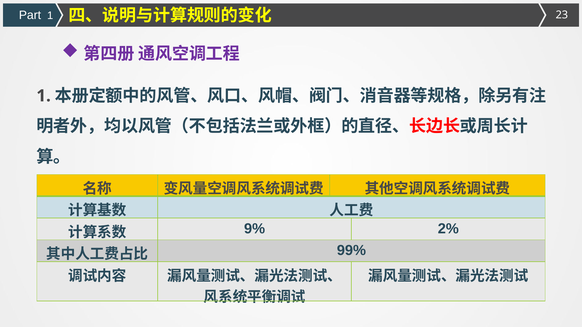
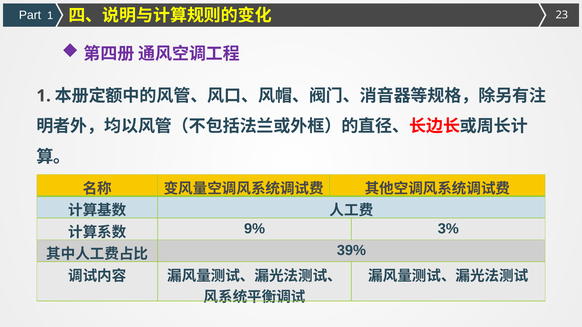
2%: 2% -> 3% (448, 229)
99%: 99% -> 39% (351, 251)
